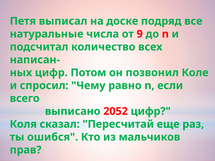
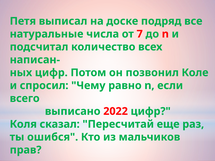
9: 9 -> 7 (140, 34)
2052: 2052 -> 2022 (116, 111)
